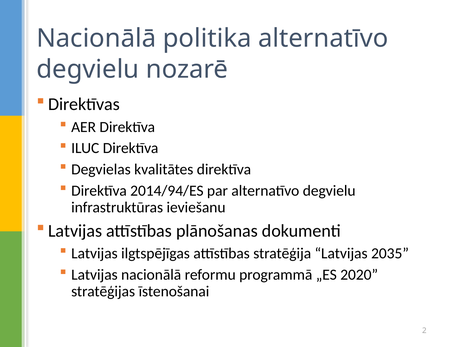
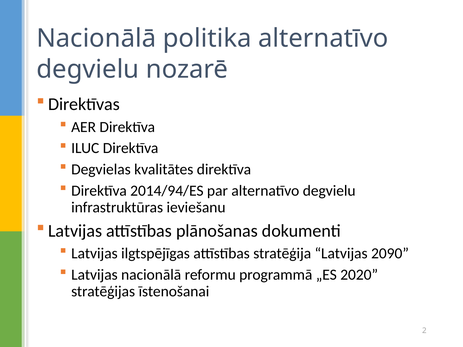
2035: 2035 -> 2090 (390, 254)
